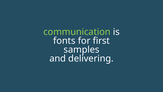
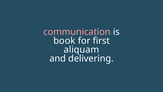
communication colour: light green -> pink (77, 32)
fonts: fonts -> book (64, 41)
samples: samples -> aliquam (81, 50)
